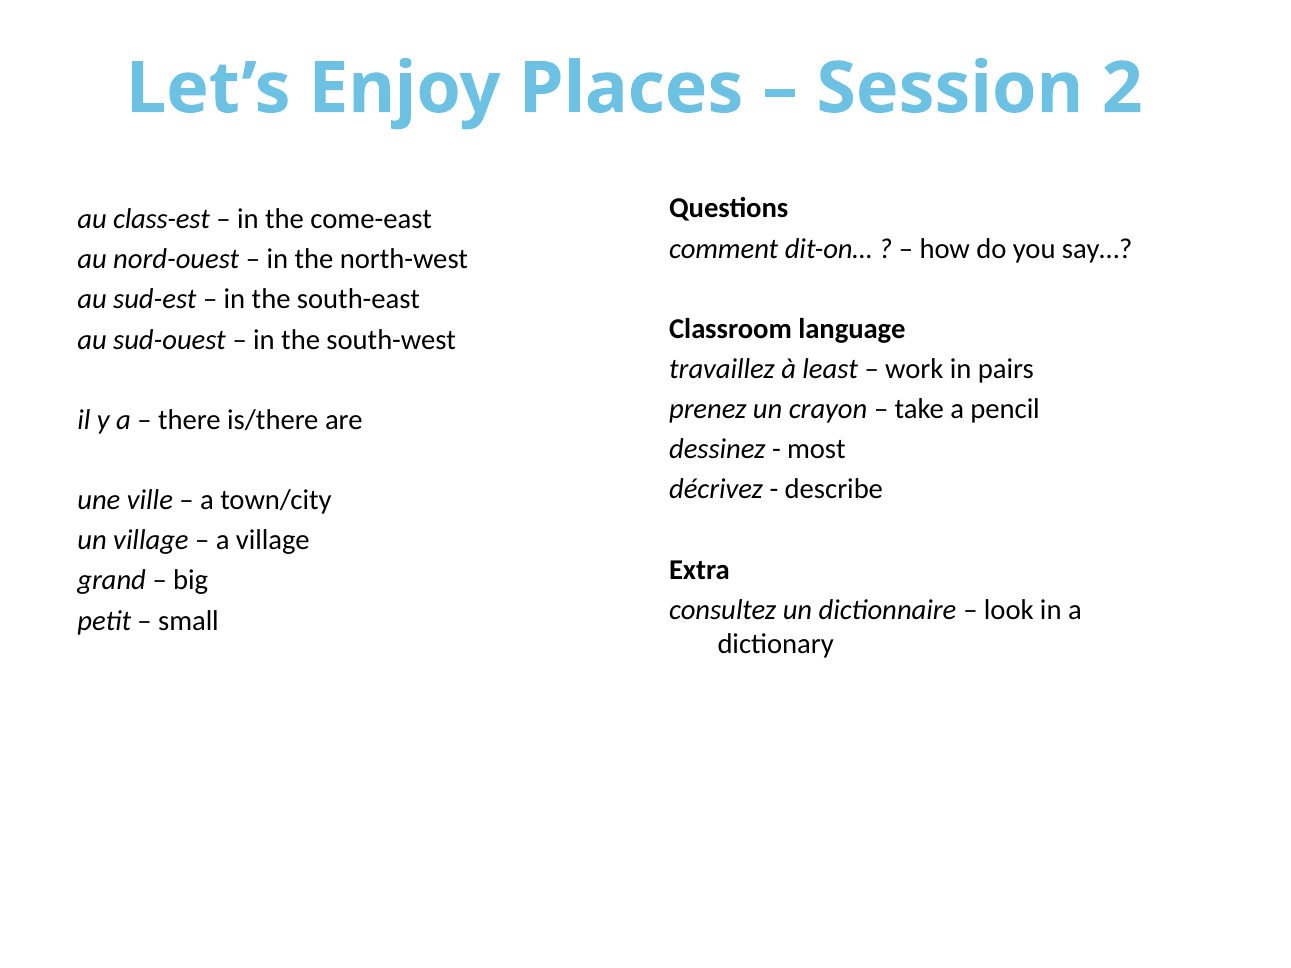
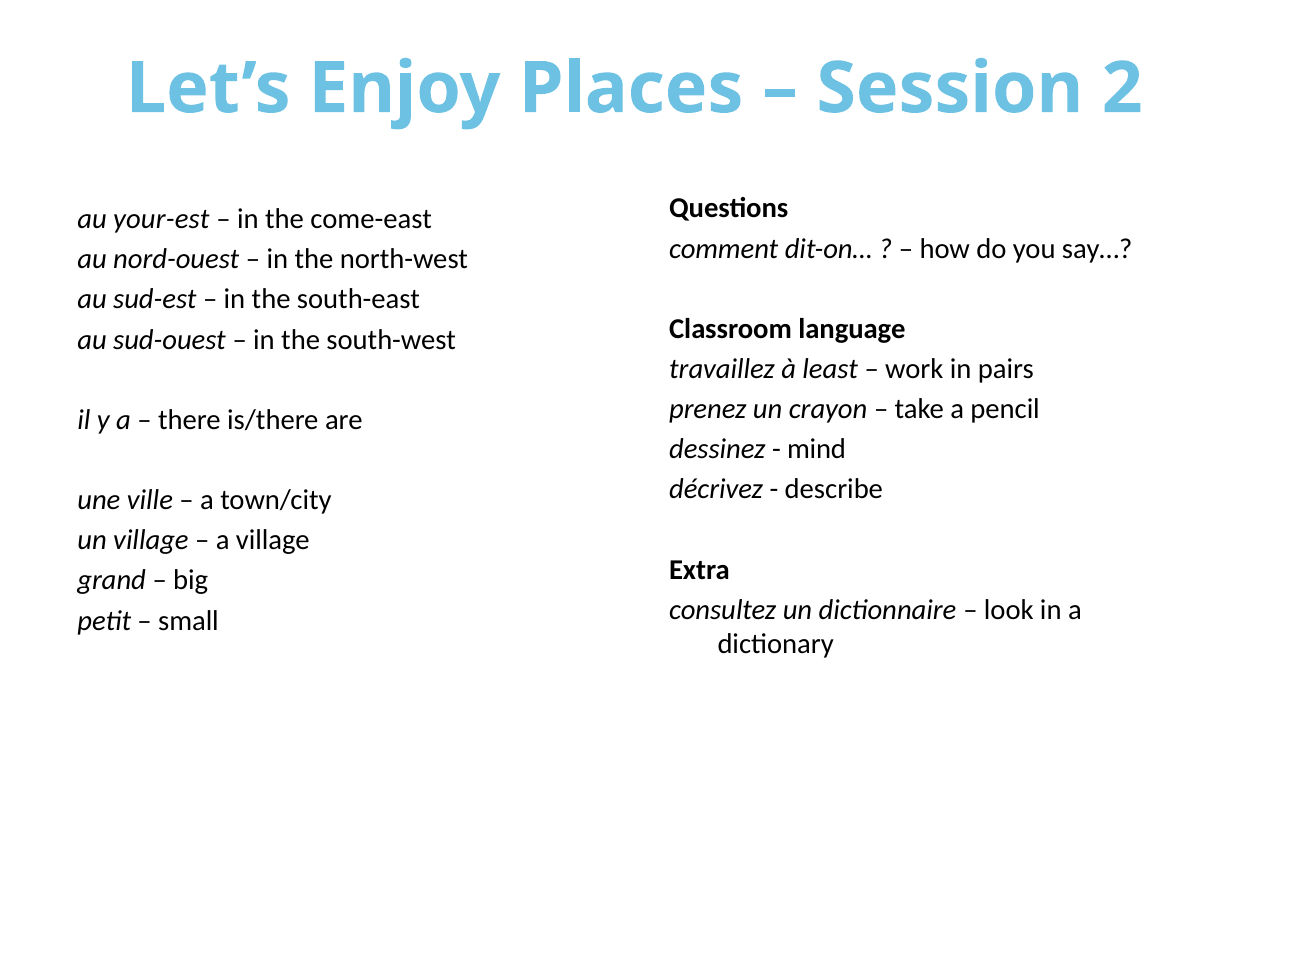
class-est: class-est -> your-est (161, 219)
most: most -> mind (816, 449)
